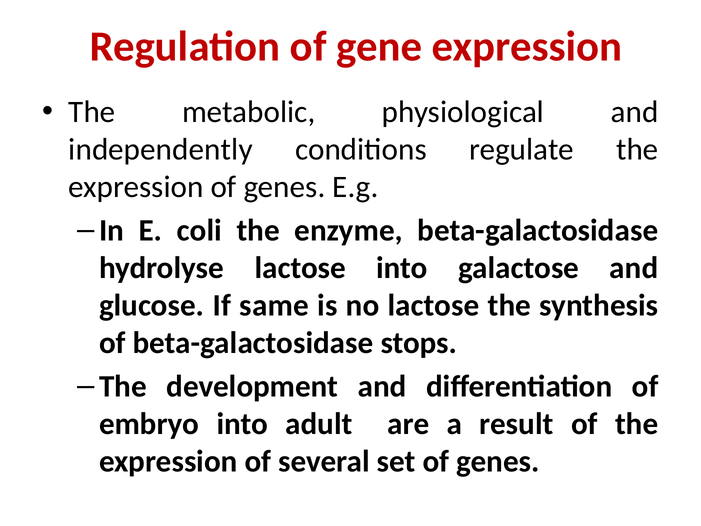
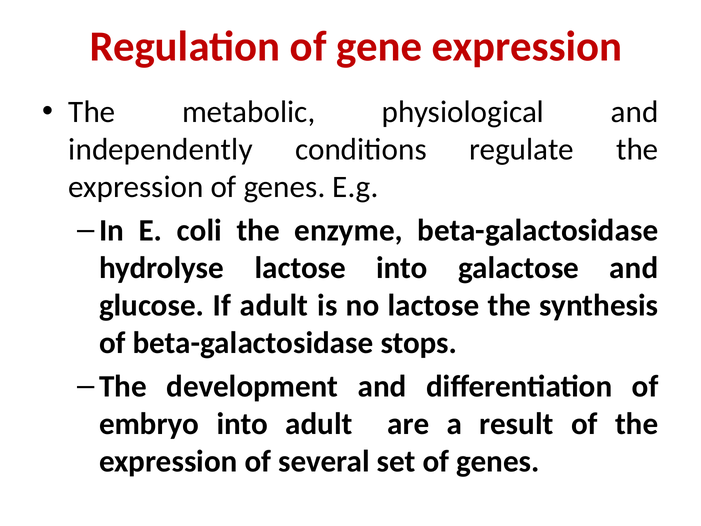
If same: same -> adult (274, 305)
